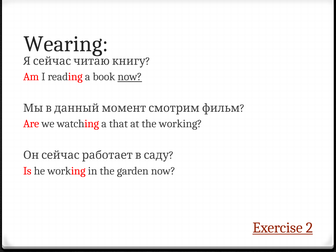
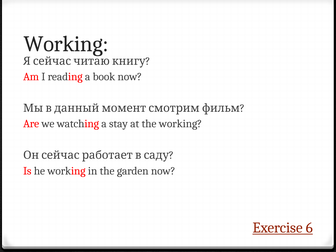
Wearing: Wearing -> Working (66, 44)
now underline: present -> none (130, 77)
that: that -> stay (118, 124)
2: 2 -> 6 (309, 228)
